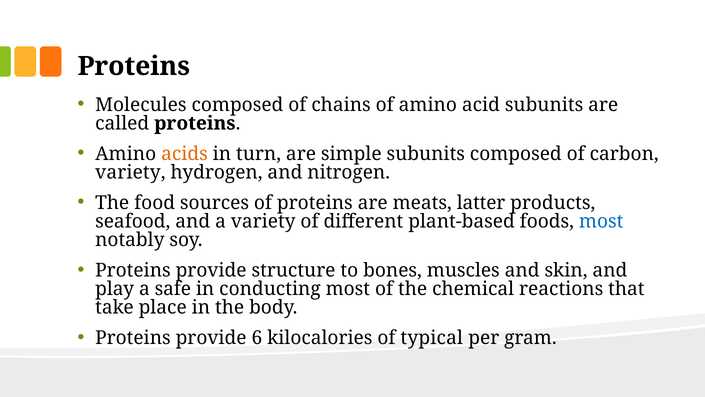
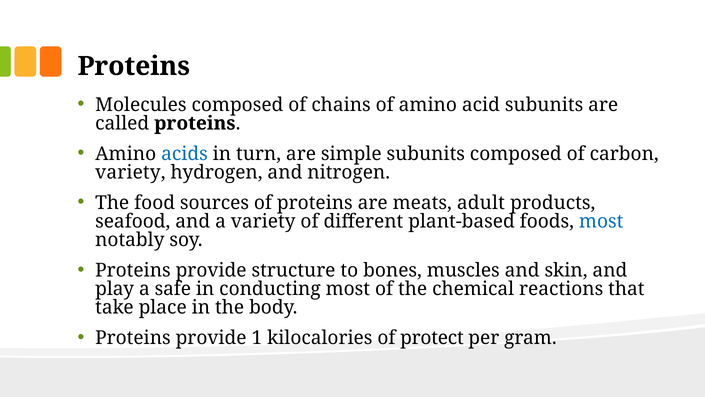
acids colour: orange -> blue (184, 154)
latter: latter -> adult (481, 203)
6: 6 -> 1 (257, 338)
typical: typical -> protect (432, 338)
